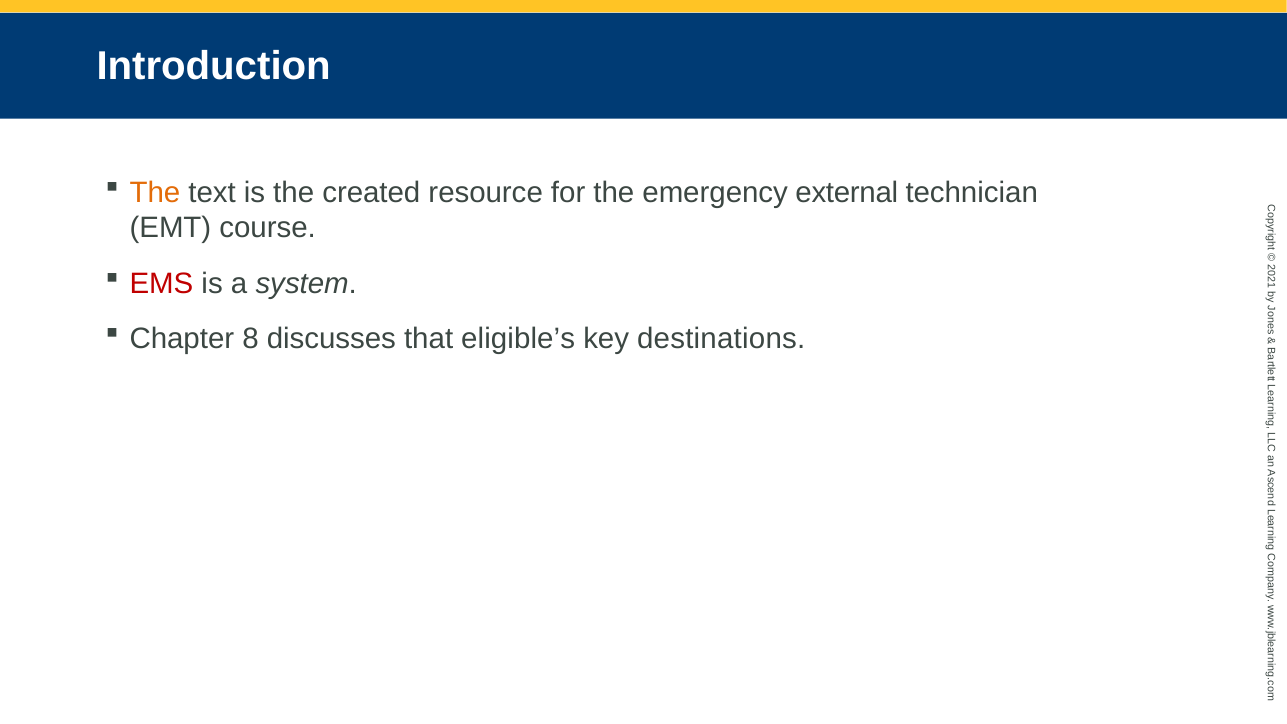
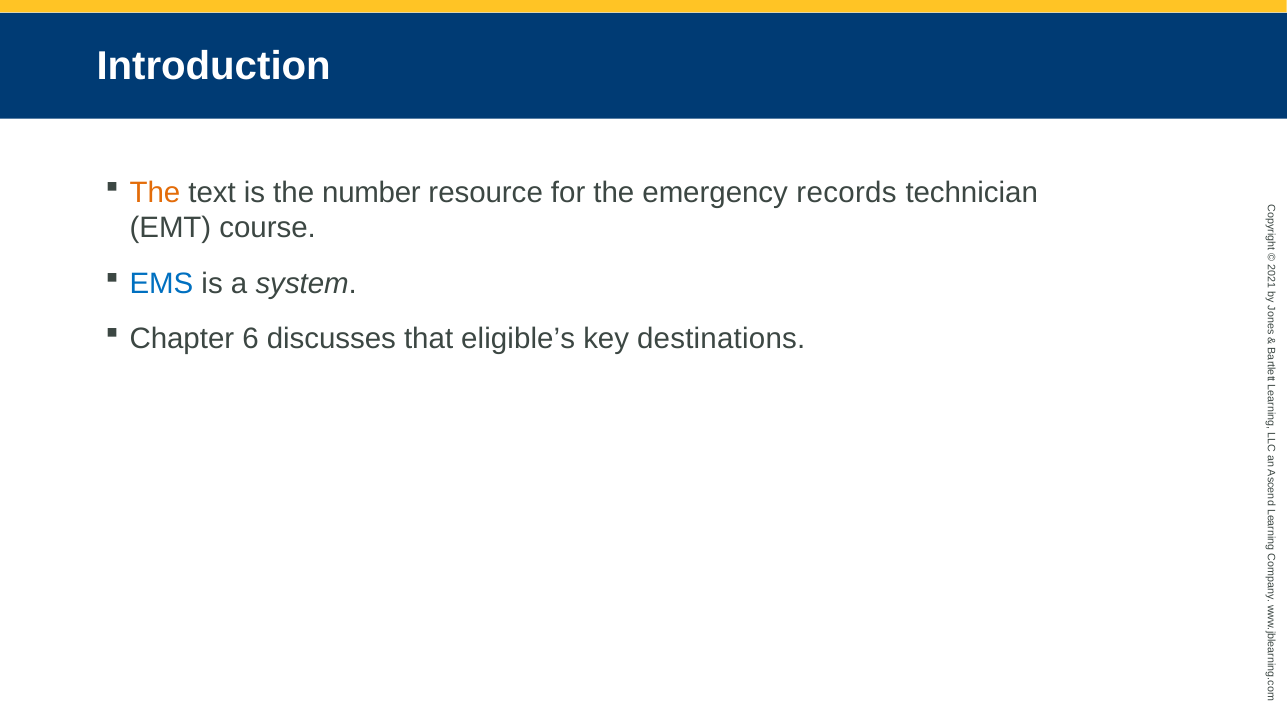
created: created -> number (371, 193)
external: external -> records (847, 193)
EMS colour: red -> blue (162, 283)
8: 8 -> 6 (250, 339)
